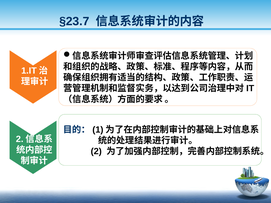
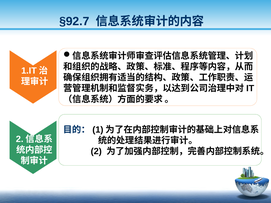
§23.7: §23.7 -> §92.7 (74, 21)
